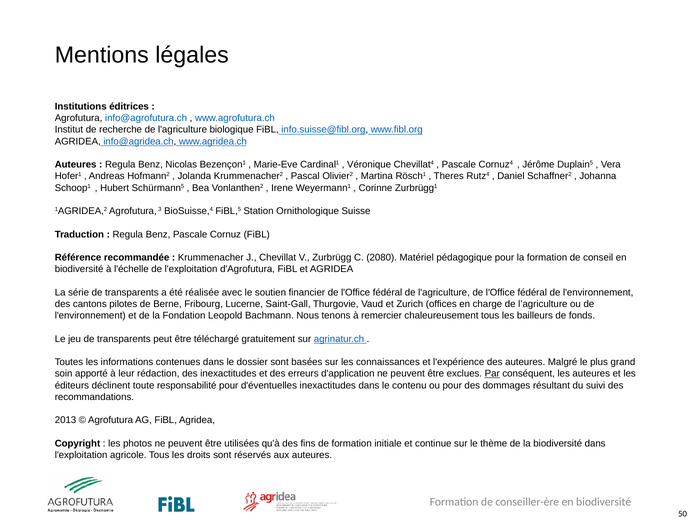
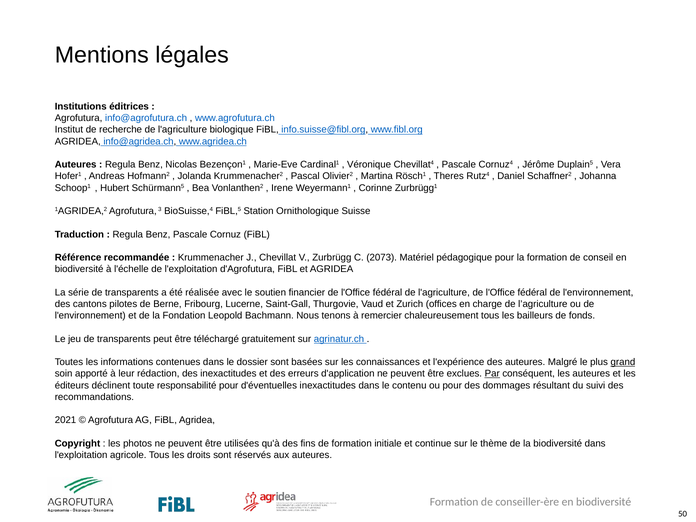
2080: 2080 -> 2073 (382, 258)
grand underline: none -> present (623, 362)
2013: 2013 -> 2021 (66, 420)
